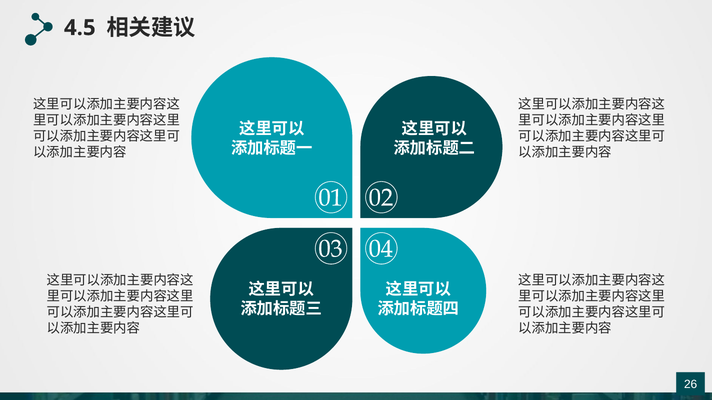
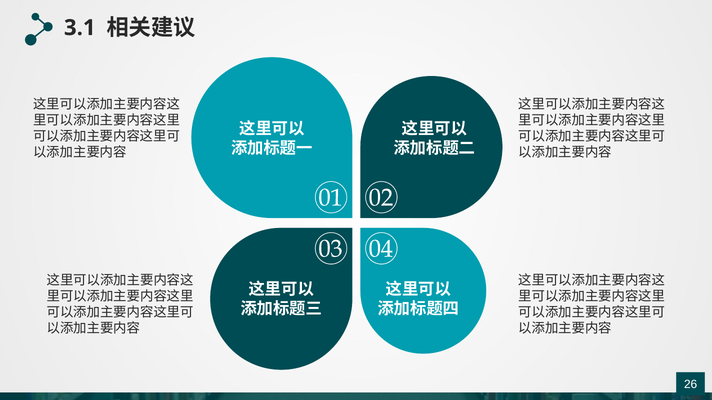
4.5: 4.5 -> 3.1 (80, 28)
